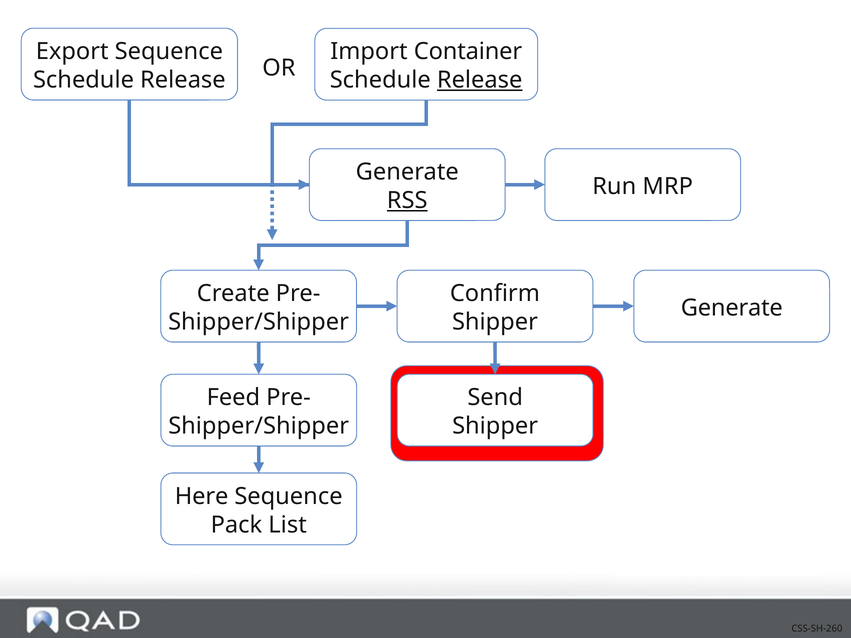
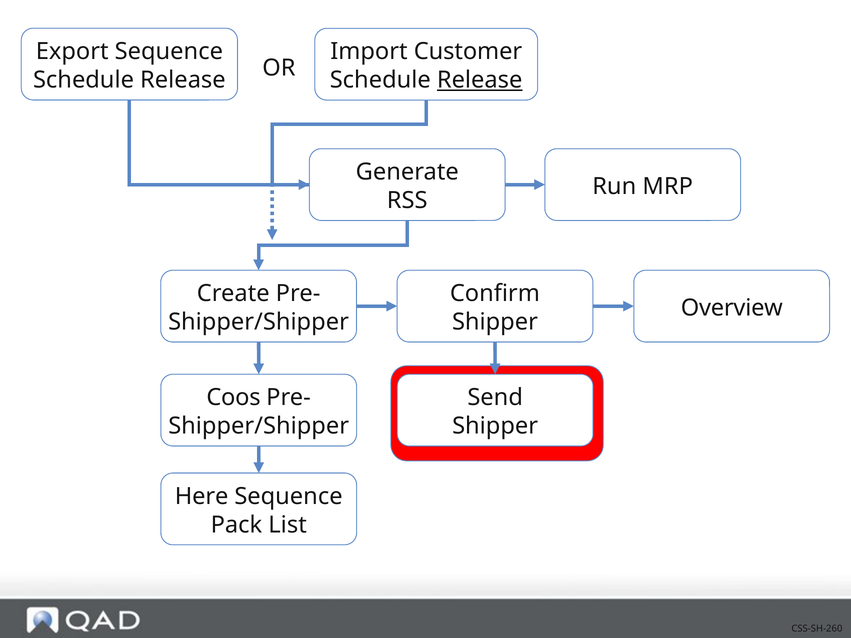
Container: Container -> Customer (468, 52)
RSS underline: present -> none (407, 200)
Generate: Generate -> Overview (732, 308)
Feed: Feed -> Coos (233, 398)
